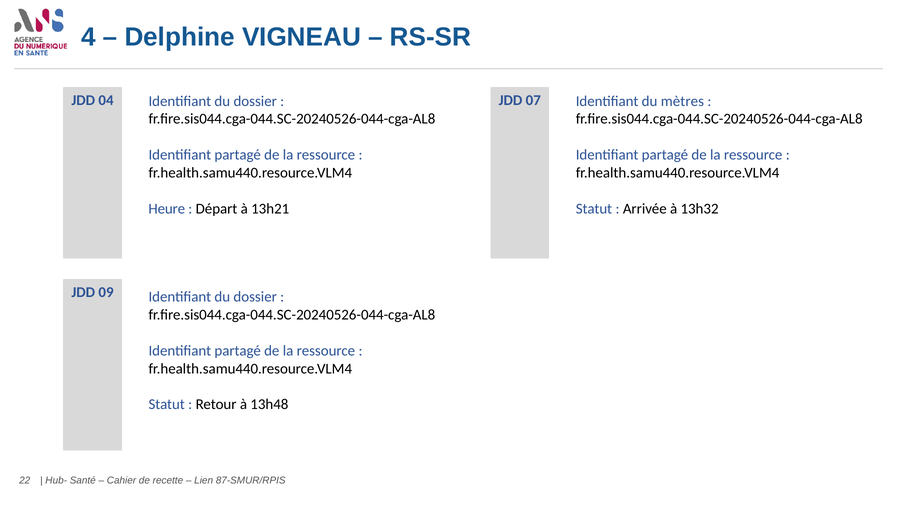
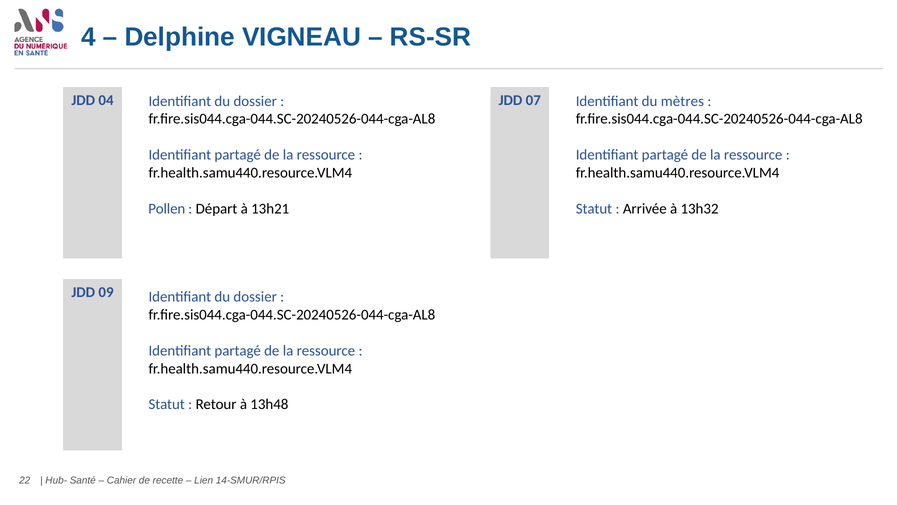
Heure: Heure -> Pollen (167, 209)
87-SMUR/RPIS: 87-SMUR/RPIS -> 14-SMUR/RPIS (251, 480)
